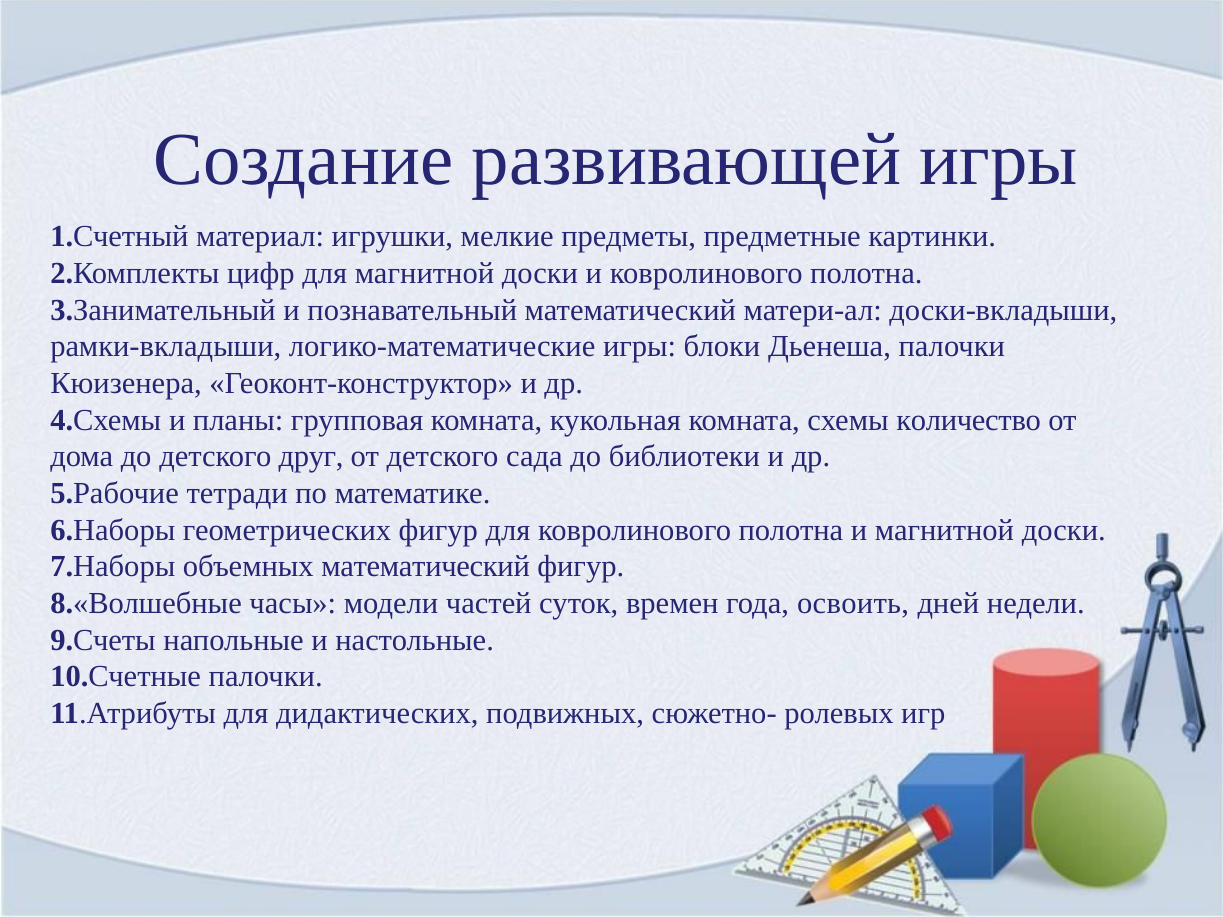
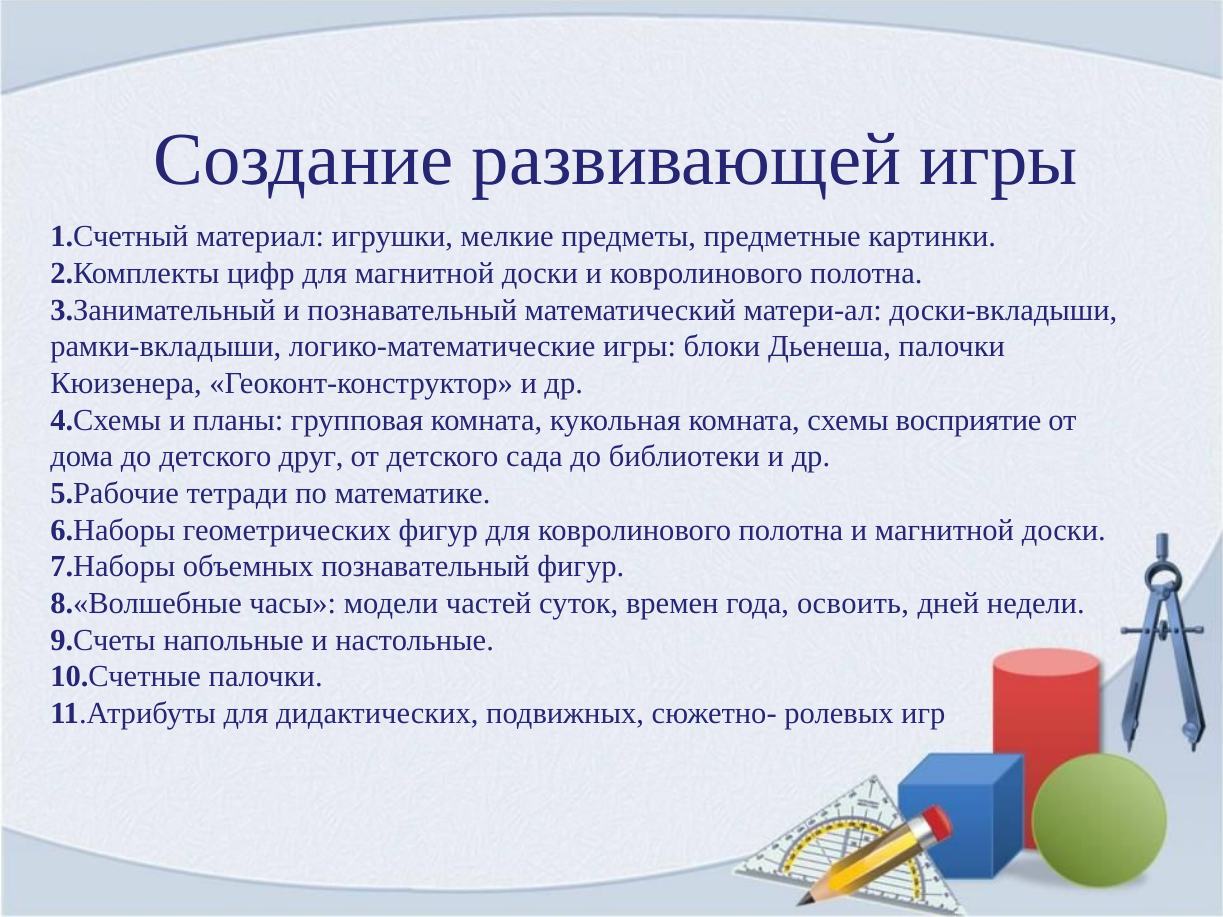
количество: количество -> восприятие (969, 420)
объемных математический: математический -> познавательный (426, 567)
